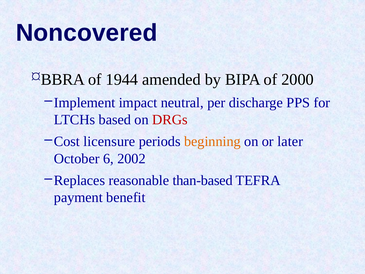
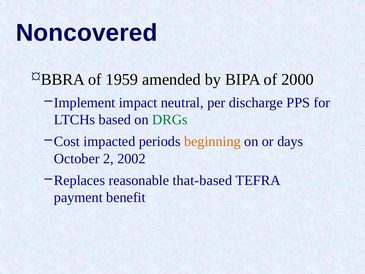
1944: 1944 -> 1959 (122, 80)
DRGs colour: red -> green (170, 120)
licensure: licensure -> impacted (109, 141)
later: later -> days (290, 141)
6: 6 -> 2 (108, 158)
than-based: than-based -> that-based (202, 180)
